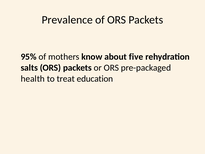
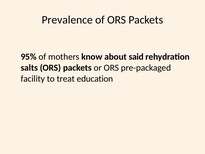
five: five -> said (136, 57)
health: health -> facility (33, 79)
